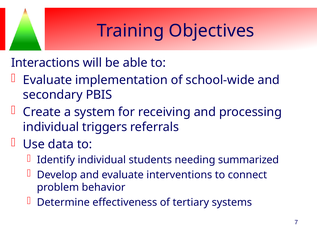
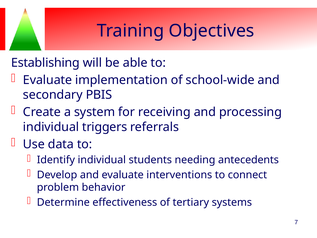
Interactions: Interactions -> Establishing (45, 63)
summarized: summarized -> antecedents (248, 160)
